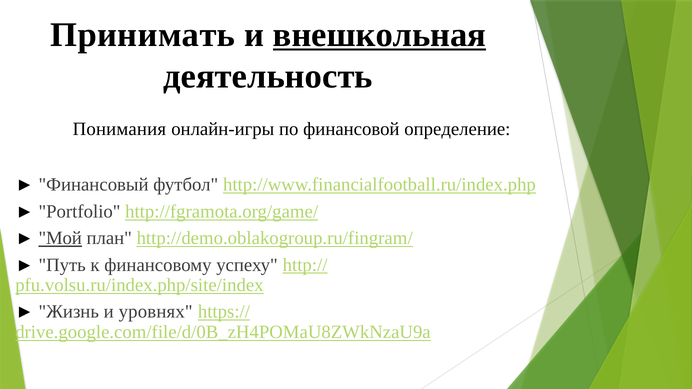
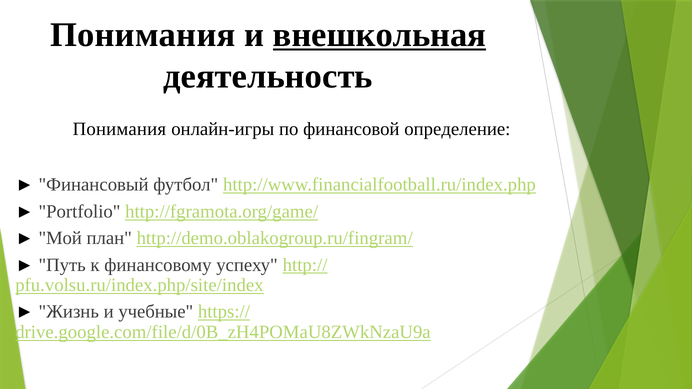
Принимать: Принимать -> Понимания (143, 35)
Мой underline: present -> none (60, 238)
уровнях: уровнях -> учебные (156, 312)
